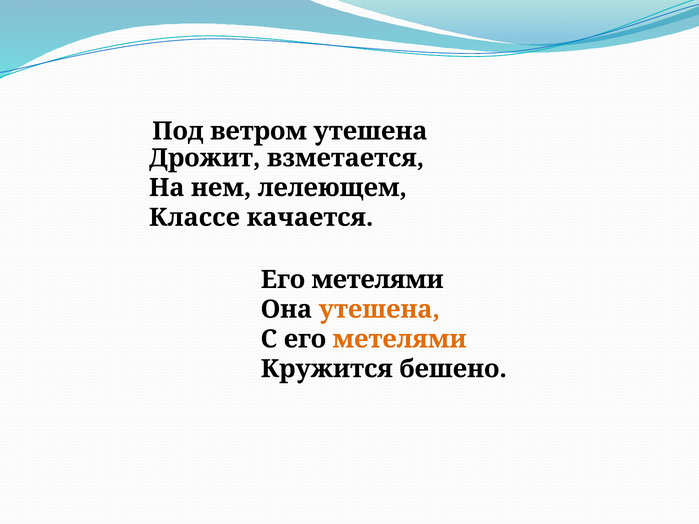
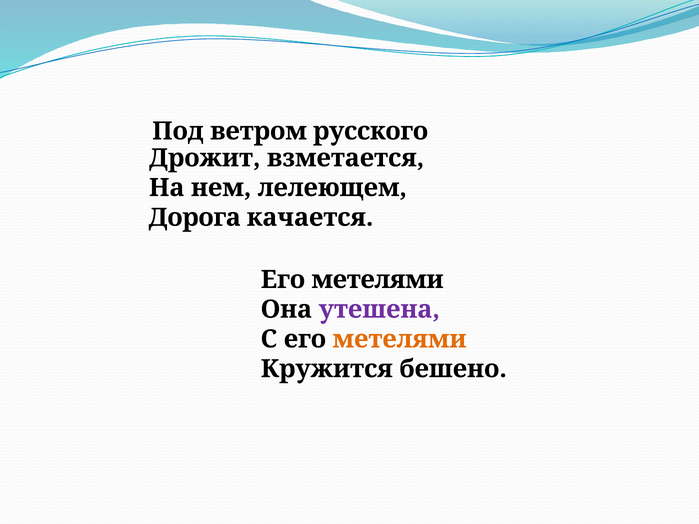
ветром утешена: утешена -> русского (371, 131)
Классе: Классе -> Дорога (195, 218)
утешена colour: orange -> purple (379, 310)
